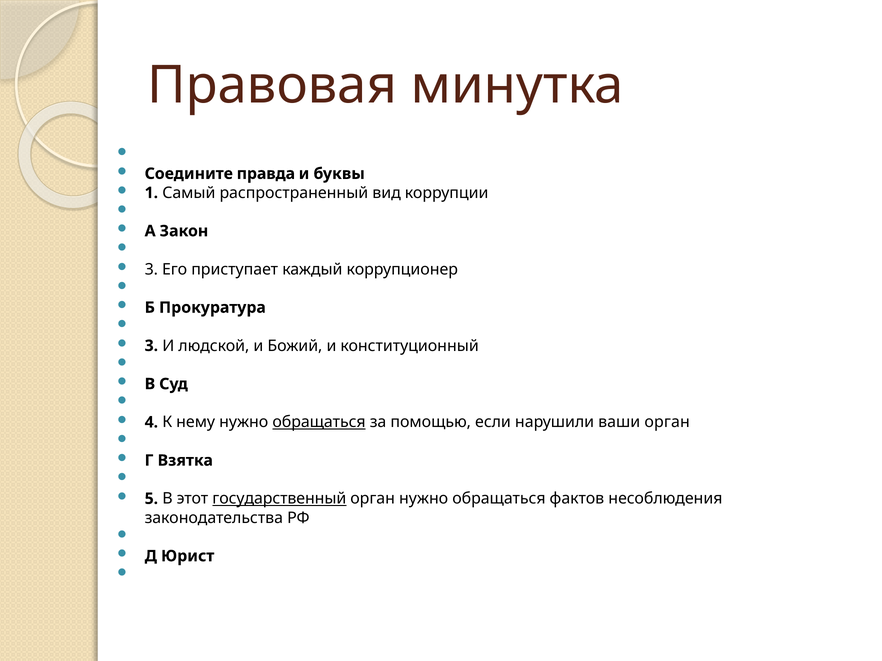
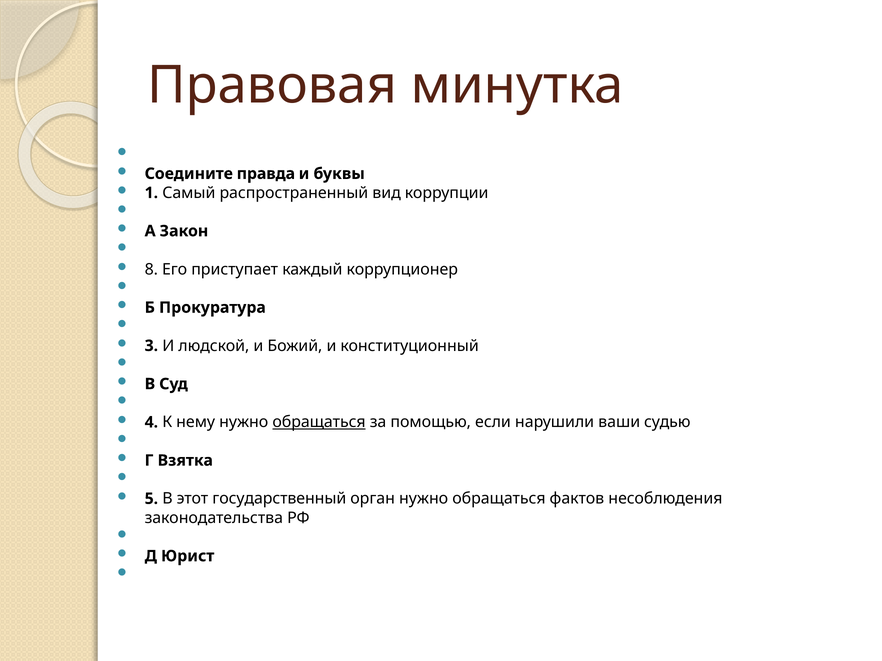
3: 3 -> 8 (151, 269)
ваши орган: орган -> судью (667, 423)
государственный underline: present -> none (279, 499)
